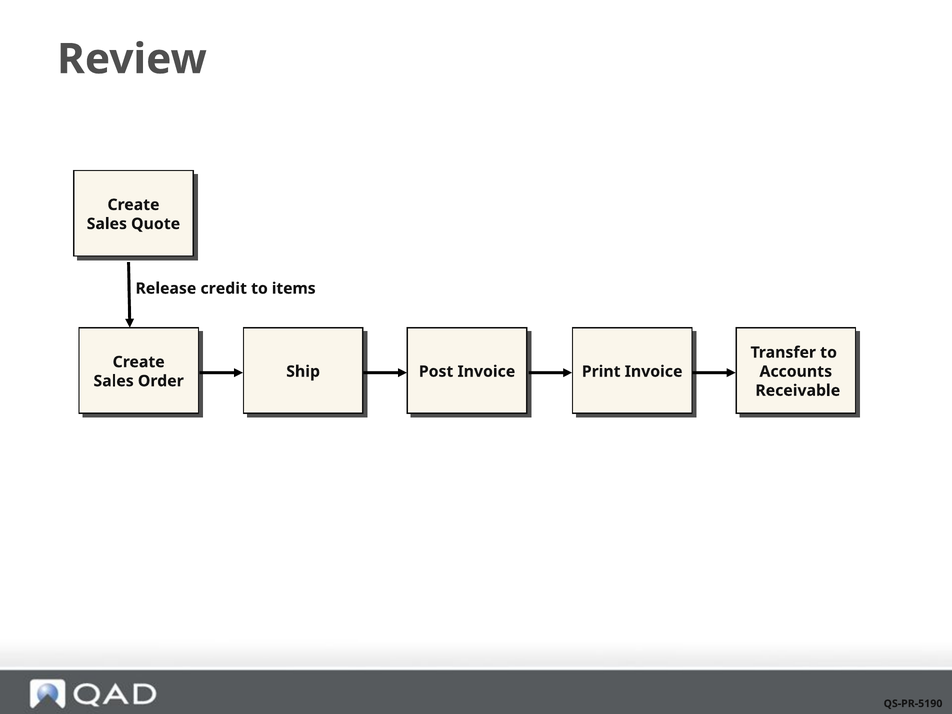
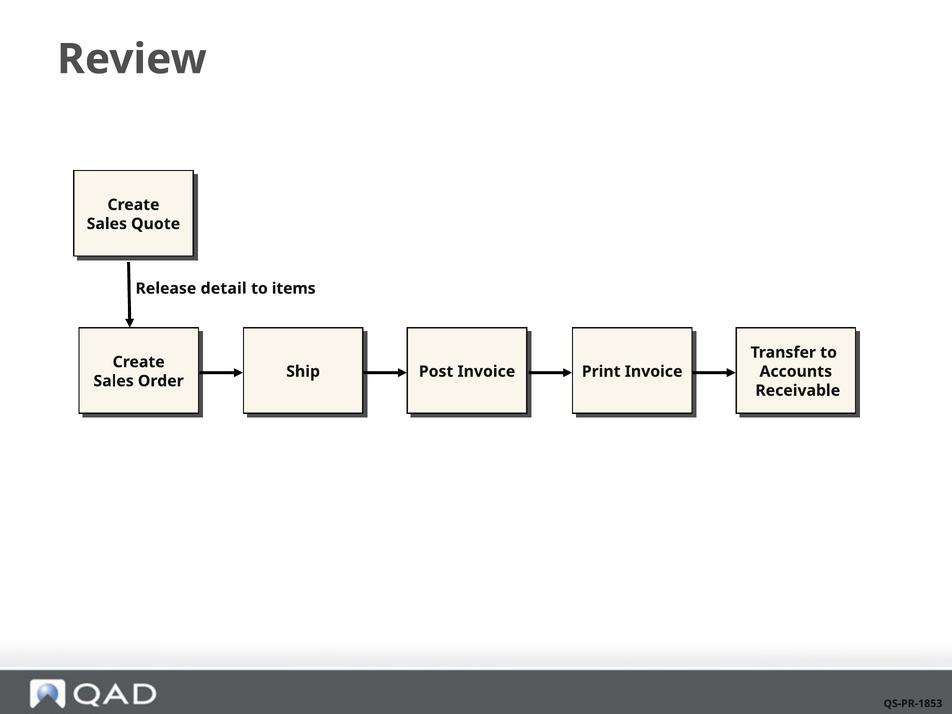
credit: credit -> detail (224, 289)
QS-PR-5190: QS-PR-5190 -> QS-PR-1853 (913, 704)
